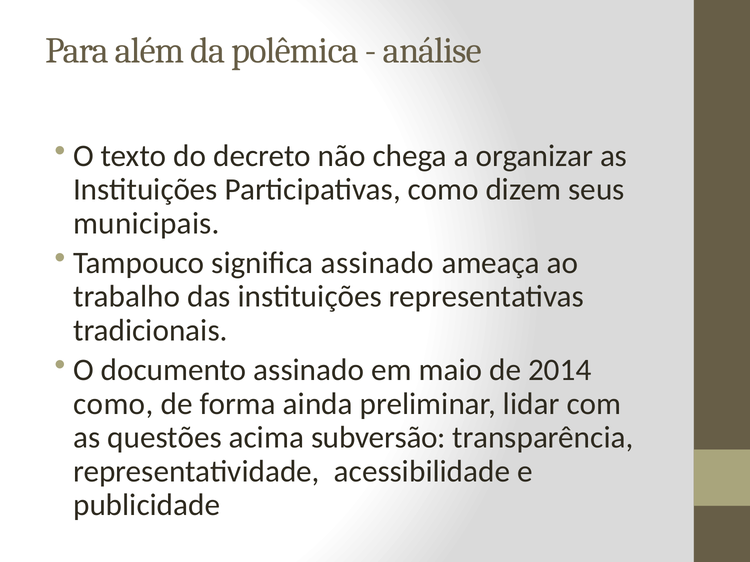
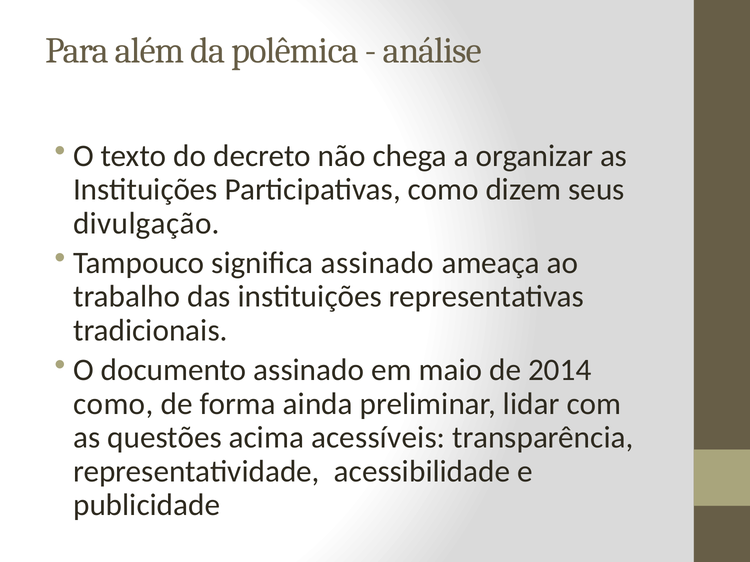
municipais: municipais -> divulgação (146, 223)
subversão: subversão -> acessíveis (378, 438)
